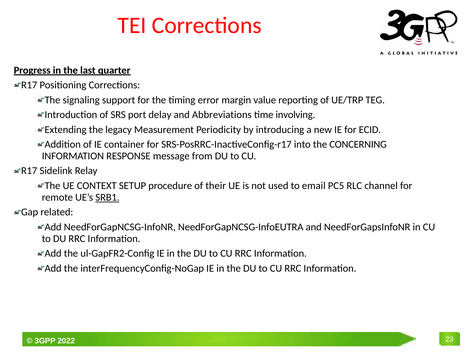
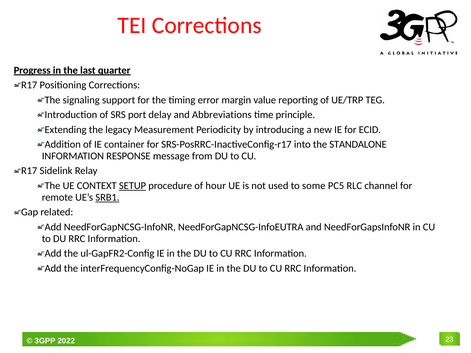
involving: involving -> principle (295, 115)
CONCERNING: CONCERNING -> STANDALONE (358, 144)
SETUP underline: none -> present (132, 186)
their: their -> hour (216, 186)
email: email -> some (314, 186)
